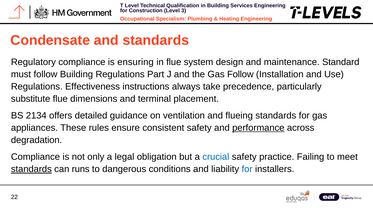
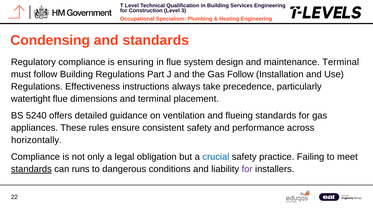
Condensate: Condensate -> Condensing (50, 40)
maintenance Standard: Standard -> Terminal (341, 62)
substitute: substitute -> watertight (31, 99)
2134: 2134 -> 5240 (36, 116)
performance underline: present -> none (258, 128)
degradation: degradation -> horizontally (36, 140)
for colour: blue -> purple (247, 170)
